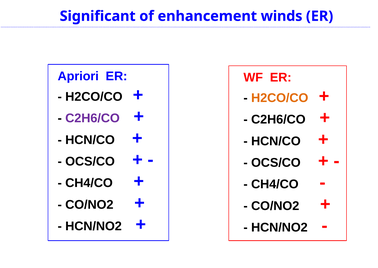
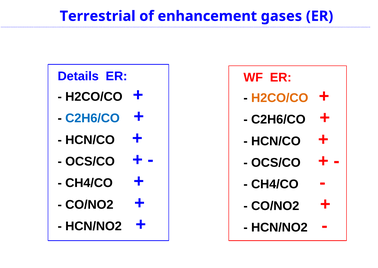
Significant: Significant -> Terrestrial (98, 16)
winds: winds -> gases (281, 16)
Apriori: Apriori -> Details (78, 76)
C2H6/CO colour: purple -> blue (93, 118)
